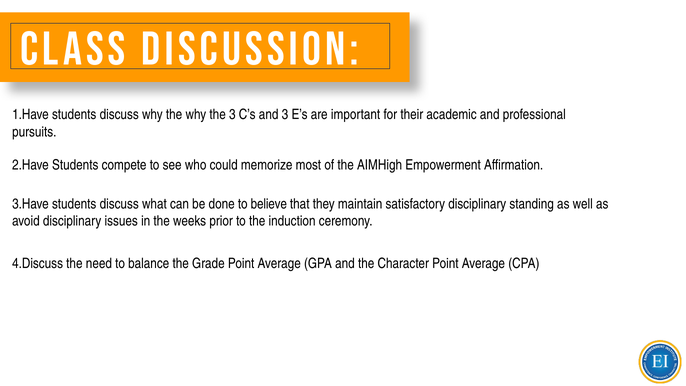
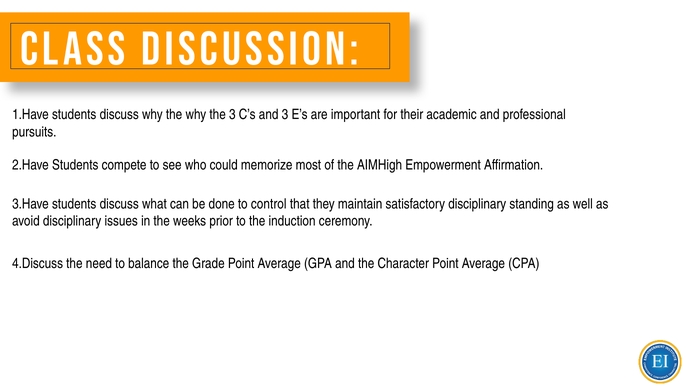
believe: believe -> control (269, 204)
